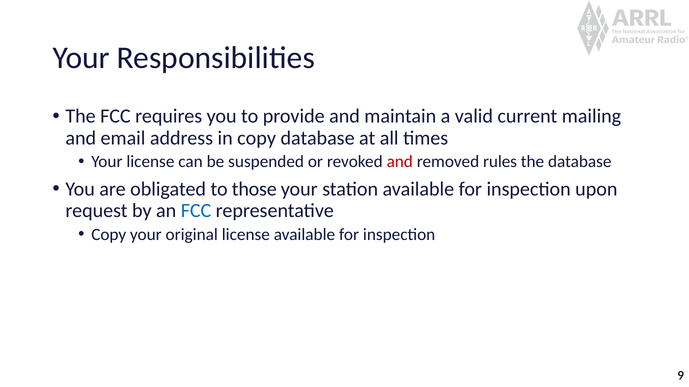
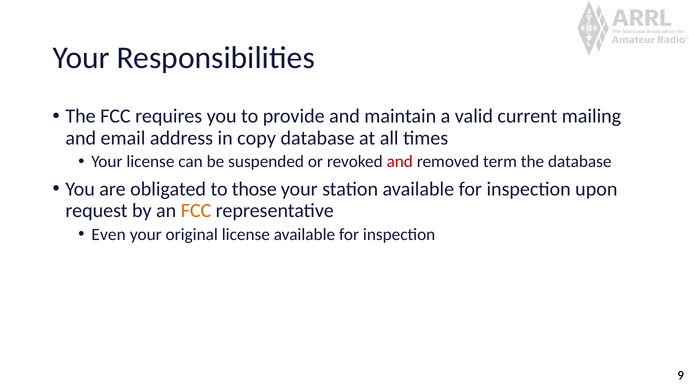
rules: rules -> term (500, 162)
FCC colour: blue -> orange (196, 211)
Copy: Copy -> Even (109, 235)
